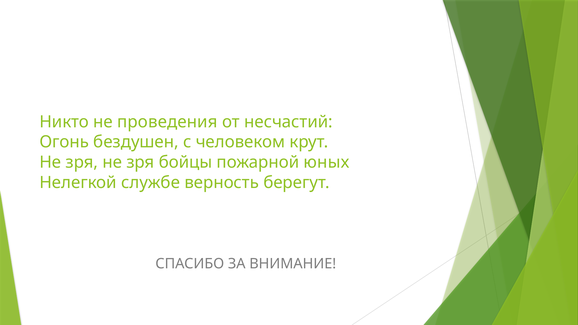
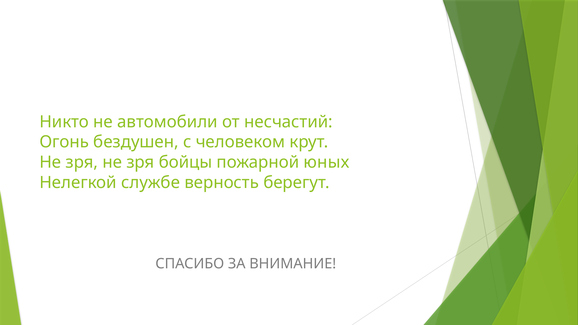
проведения: проведения -> автомобили (168, 122)
